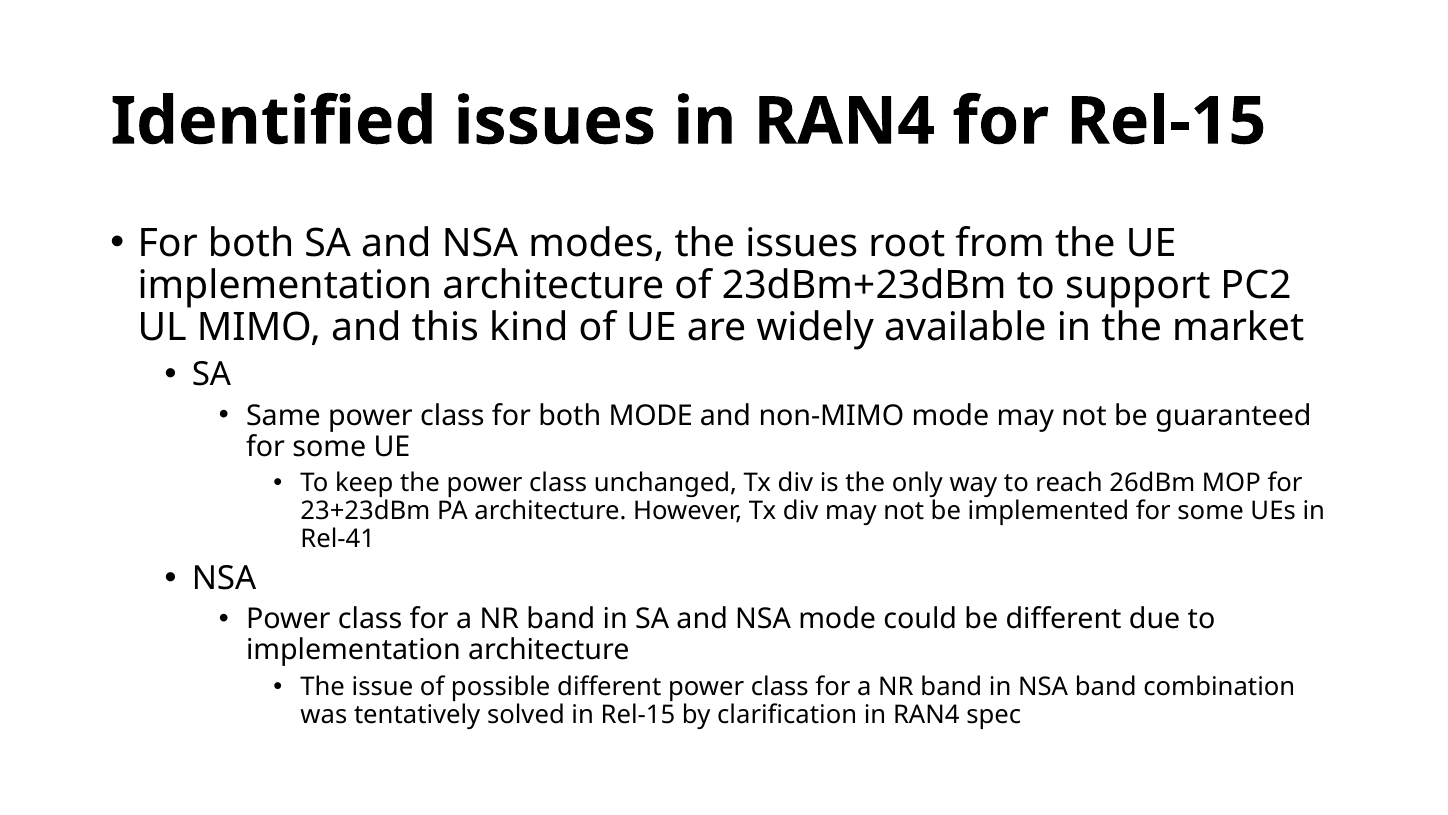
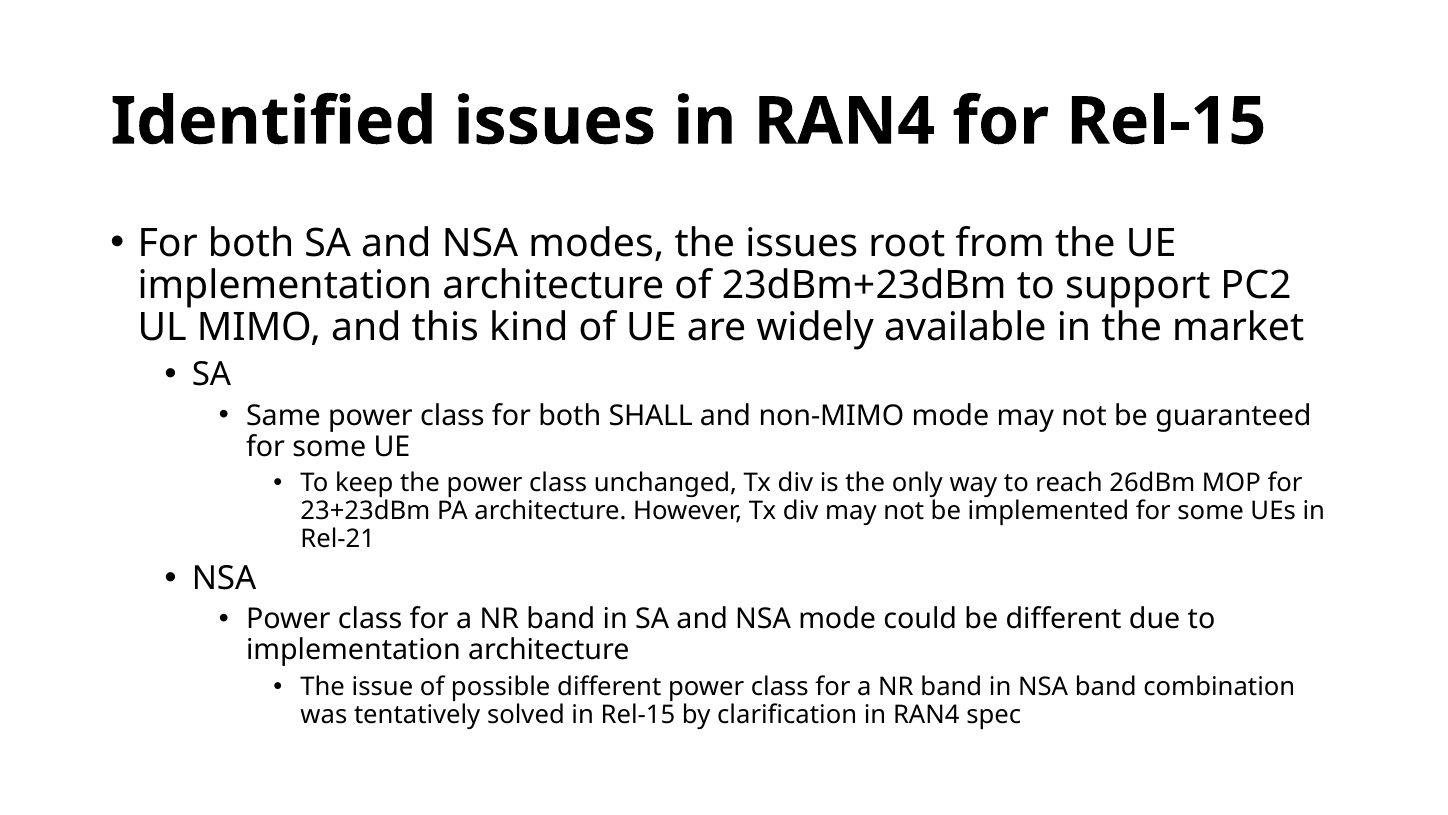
both MODE: MODE -> SHALL (651, 415)
Rel-41: Rel-41 -> Rel-21 (338, 539)
